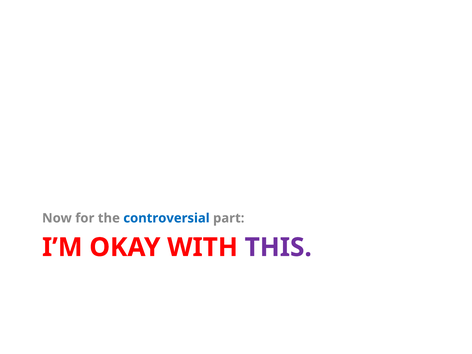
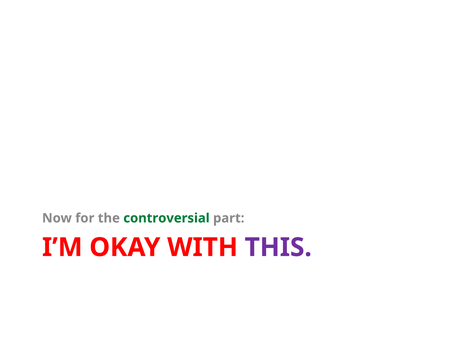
controversial colour: blue -> green (166, 218)
